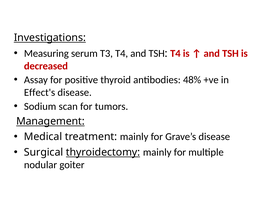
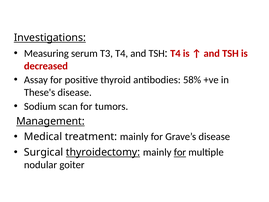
48%: 48% -> 58% (192, 80)
Effect's: Effect's -> These's (40, 92)
for underline: none -> present (180, 152)
